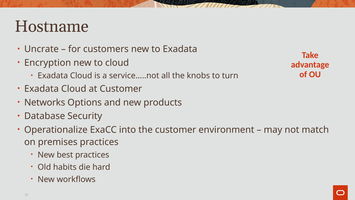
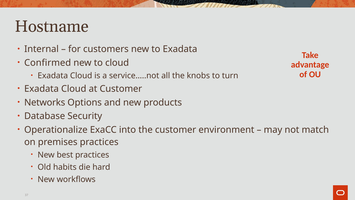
Uncrate: Uncrate -> Internal (41, 49)
Encryption: Encryption -> Confirmed (48, 63)
